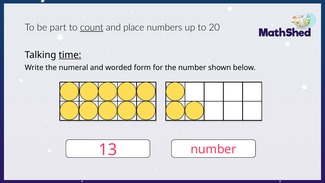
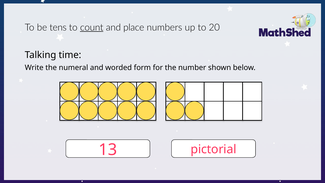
part: part -> tens (58, 27)
time underline: present -> none (70, 55)
13 number: number -> pictorial (214, 149)
